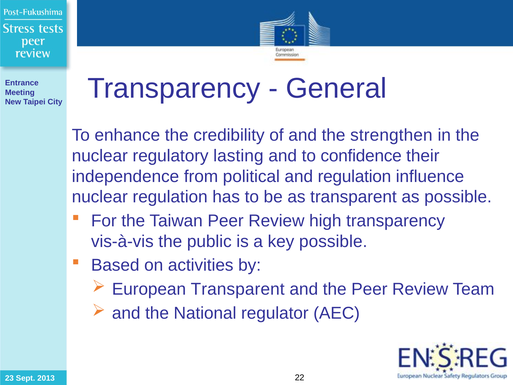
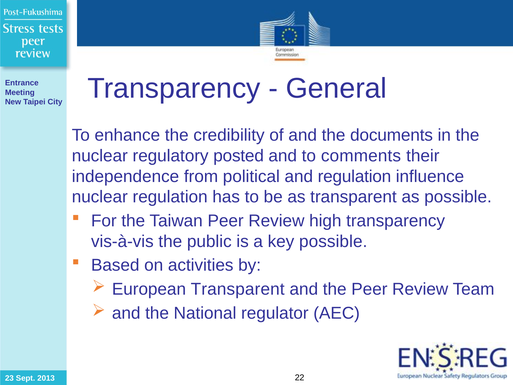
strengthen: strengthen -> documents (392, 135)
lasting: lasting -> posted (239, 156)
confidence: confidence -> comments (361, 156)
